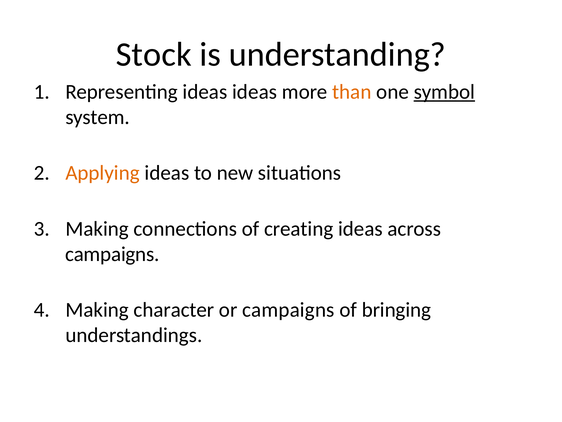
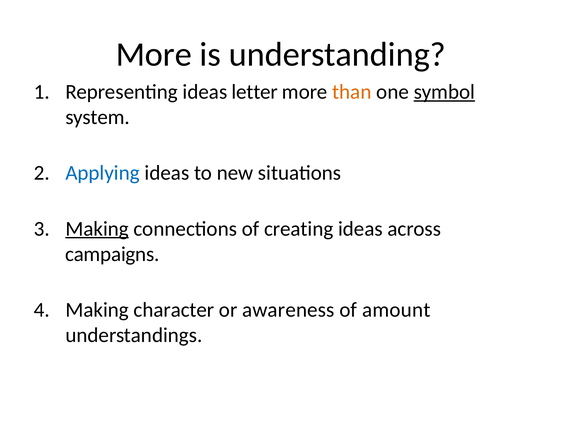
Stock: Stock -> More (154, 54)
ideas ideas: ideas -> letter (255, 92)
Applying colour: orange -> blue (103, 173)
Making underline: none -> present (97, 228)
or campaigns: campaigns -> awareness (288, 309)
bringing: bringing -> amount (396, 309)
